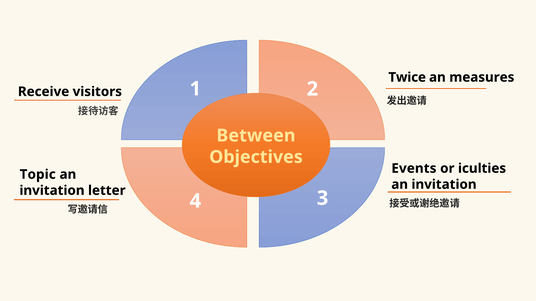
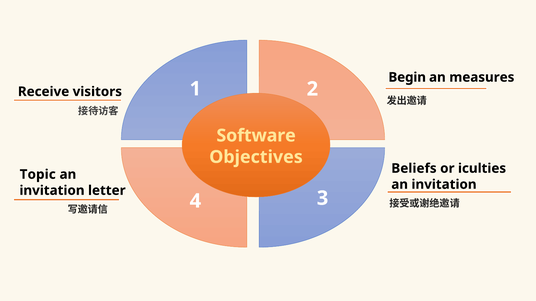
Twice: Twice -> Begin (407, 77)
Between: Between -> Software (256, 136)
Events: Events -> Beliefs (414, 169)
